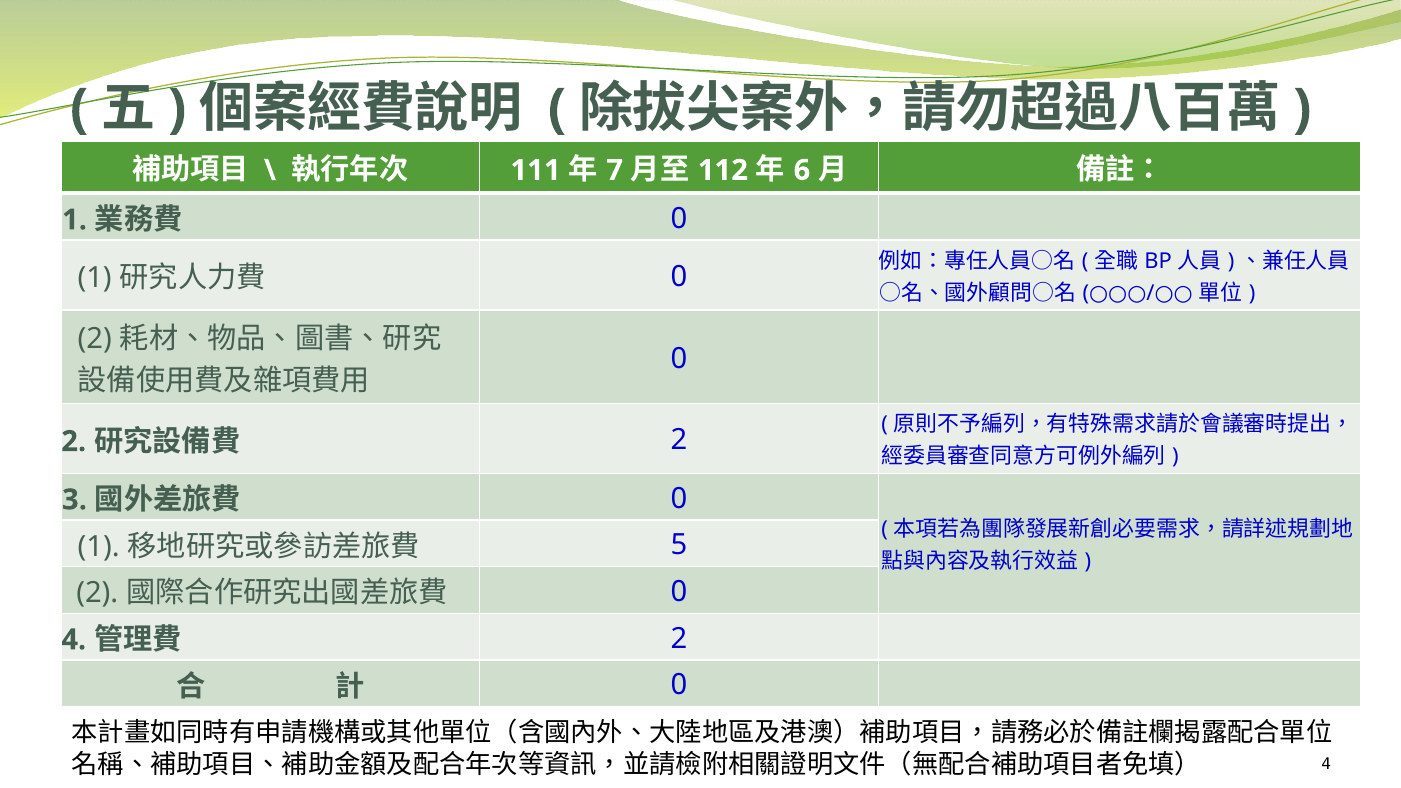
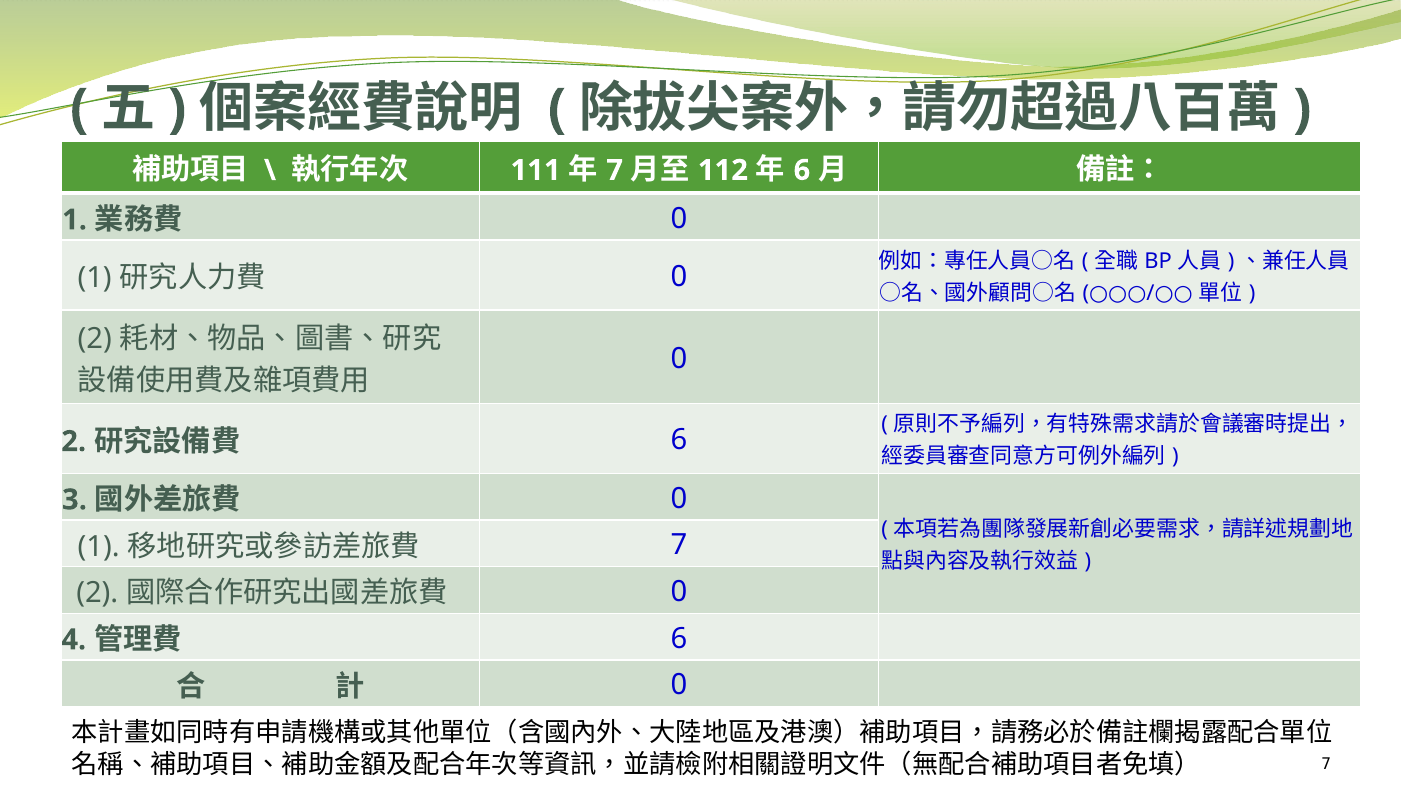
2: 2 -> 6 (679, 440)
5: 5 -> 7 (679, 545)
2: 2 -> 6 (679, 638)
4: 4 -> 7 (1326, 764)
